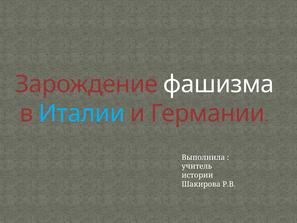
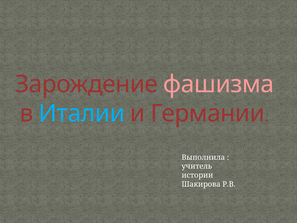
фашизма colour: white -> pink (219, 84)
